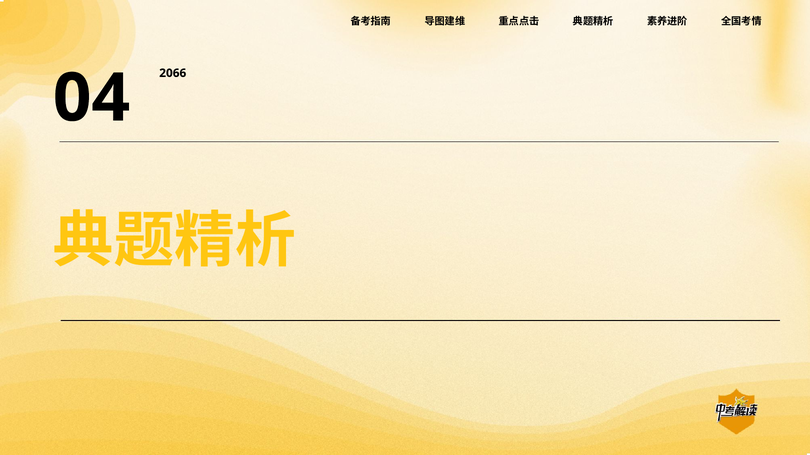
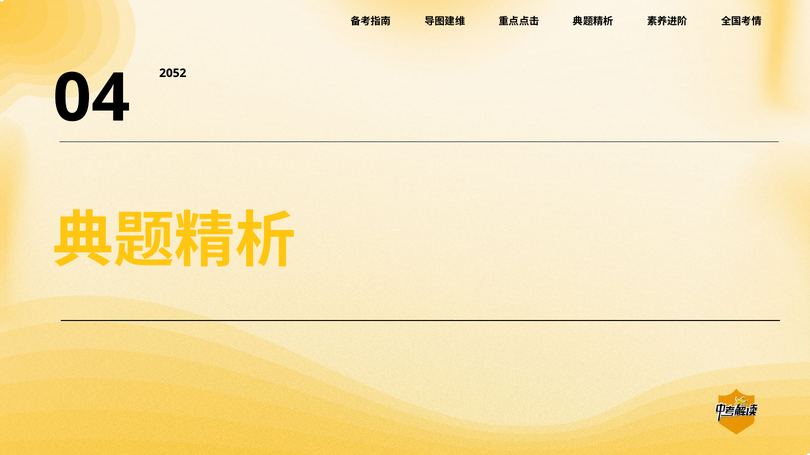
2066: 2066 -> 2052 (173, 73)
